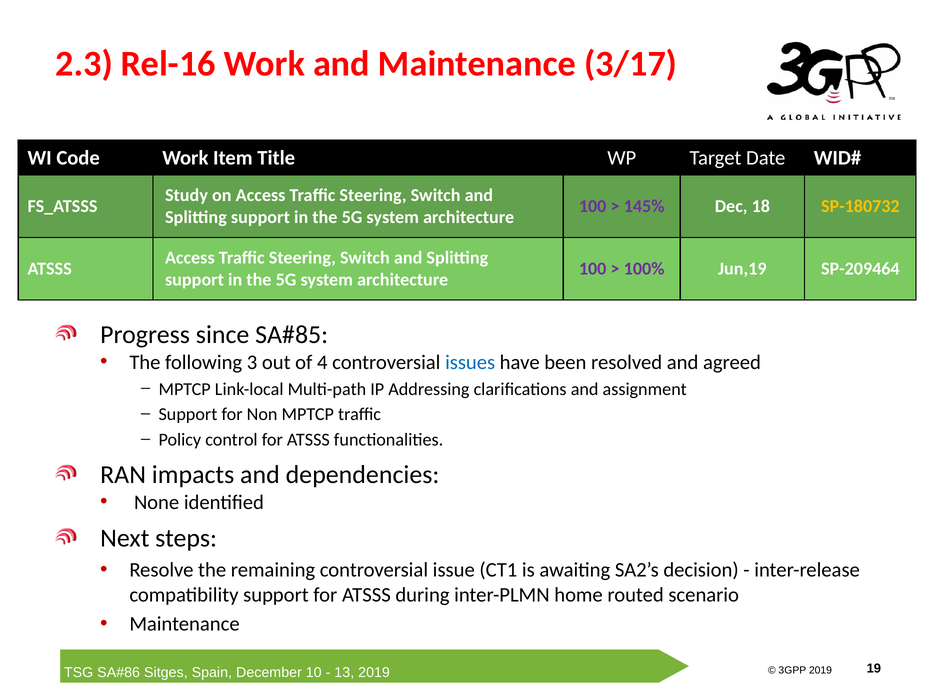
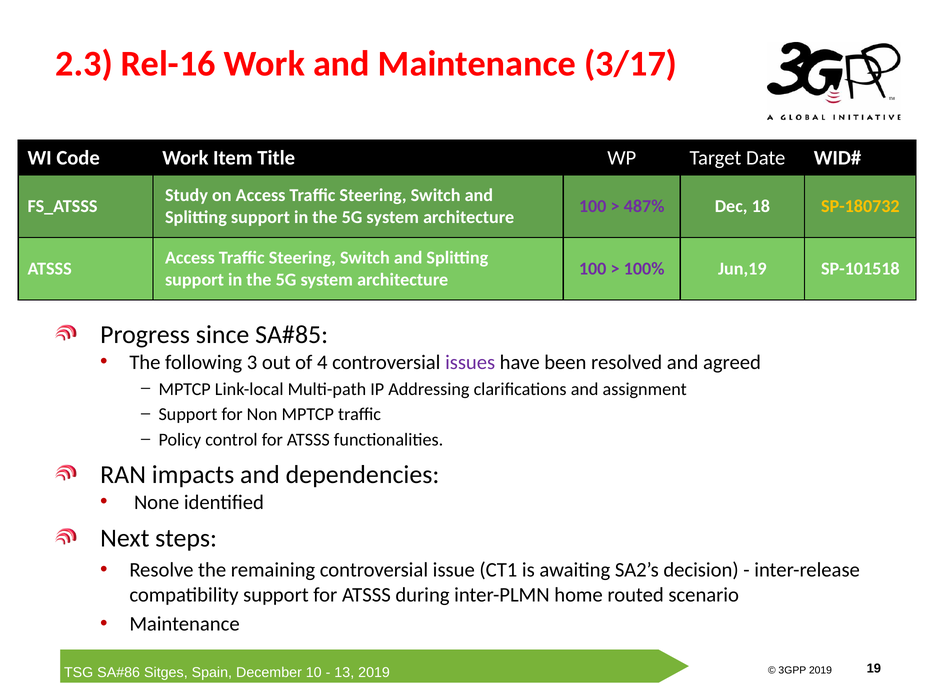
145%: 145% -> 487% (644, 206)
SP-209464: SP-209464 -> SP-101518 (860, 269)
issues colour: blue -> purple (470, 362)
